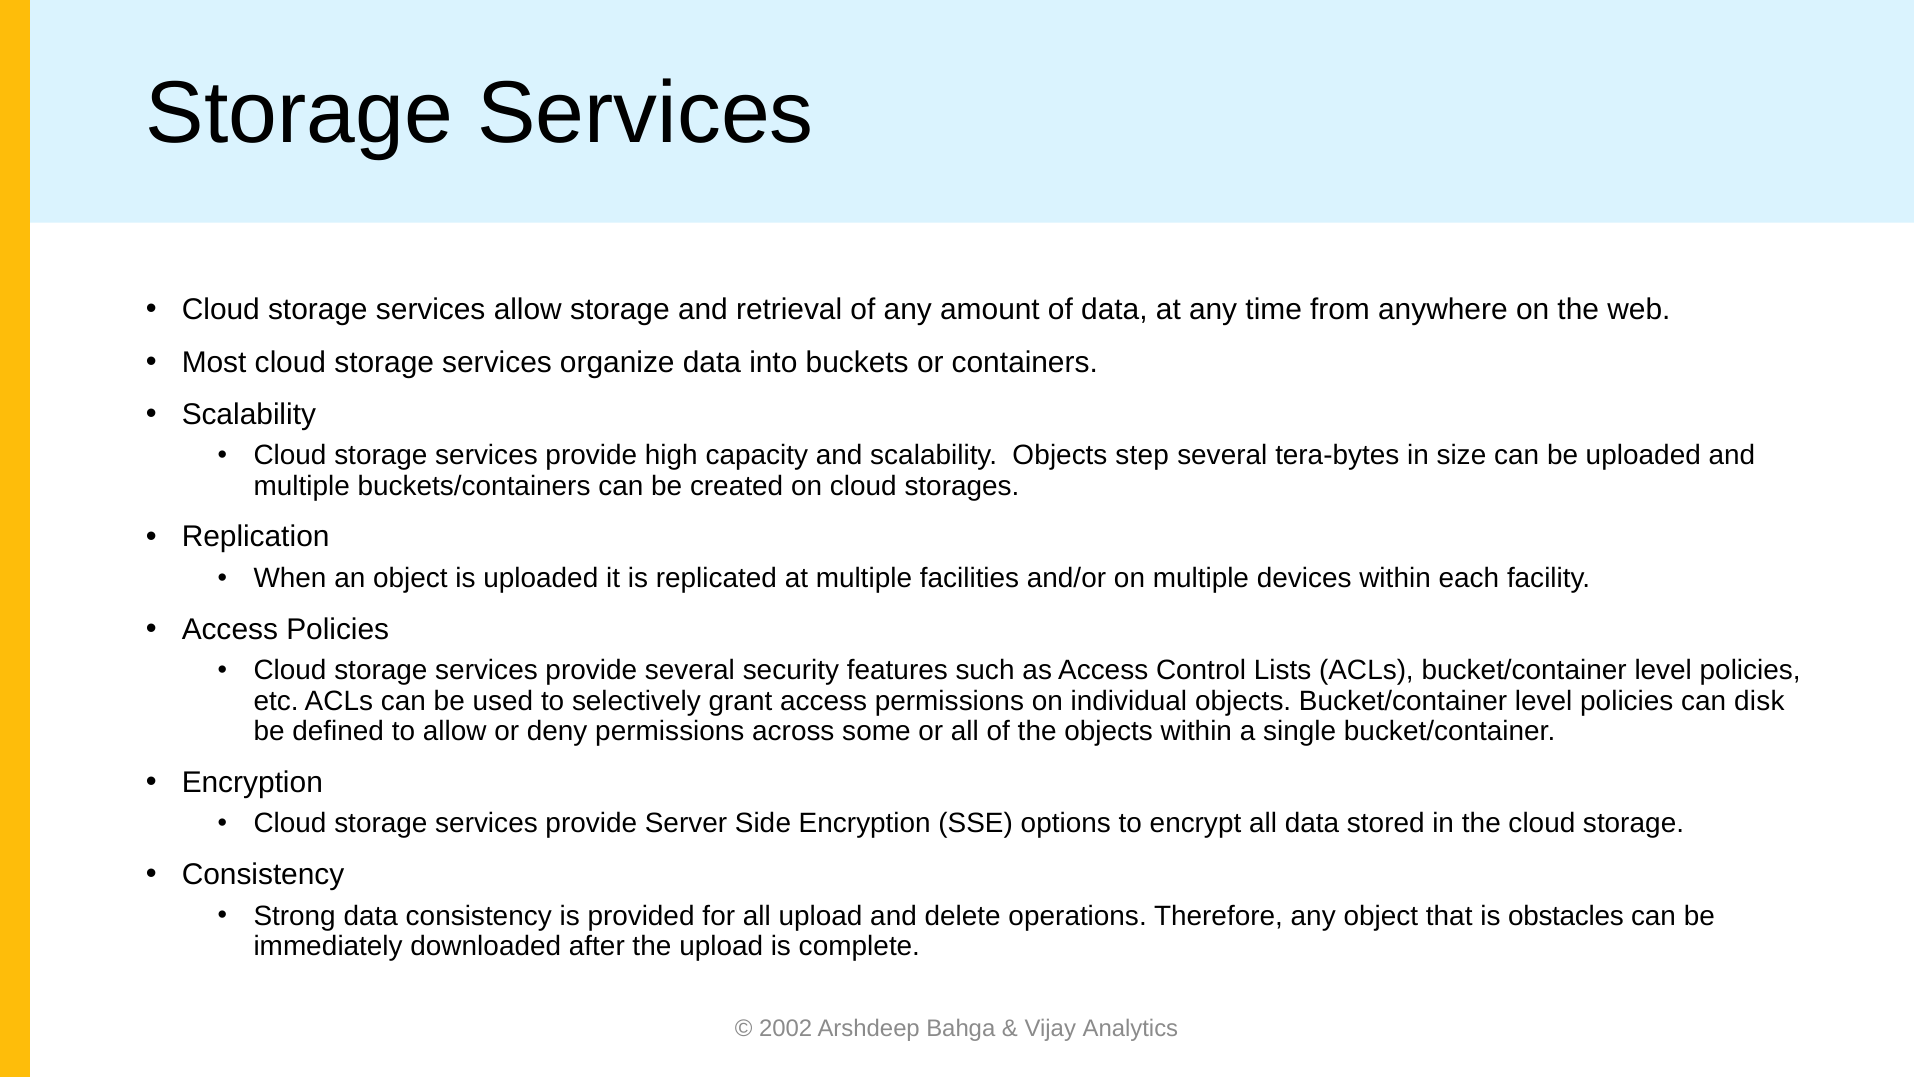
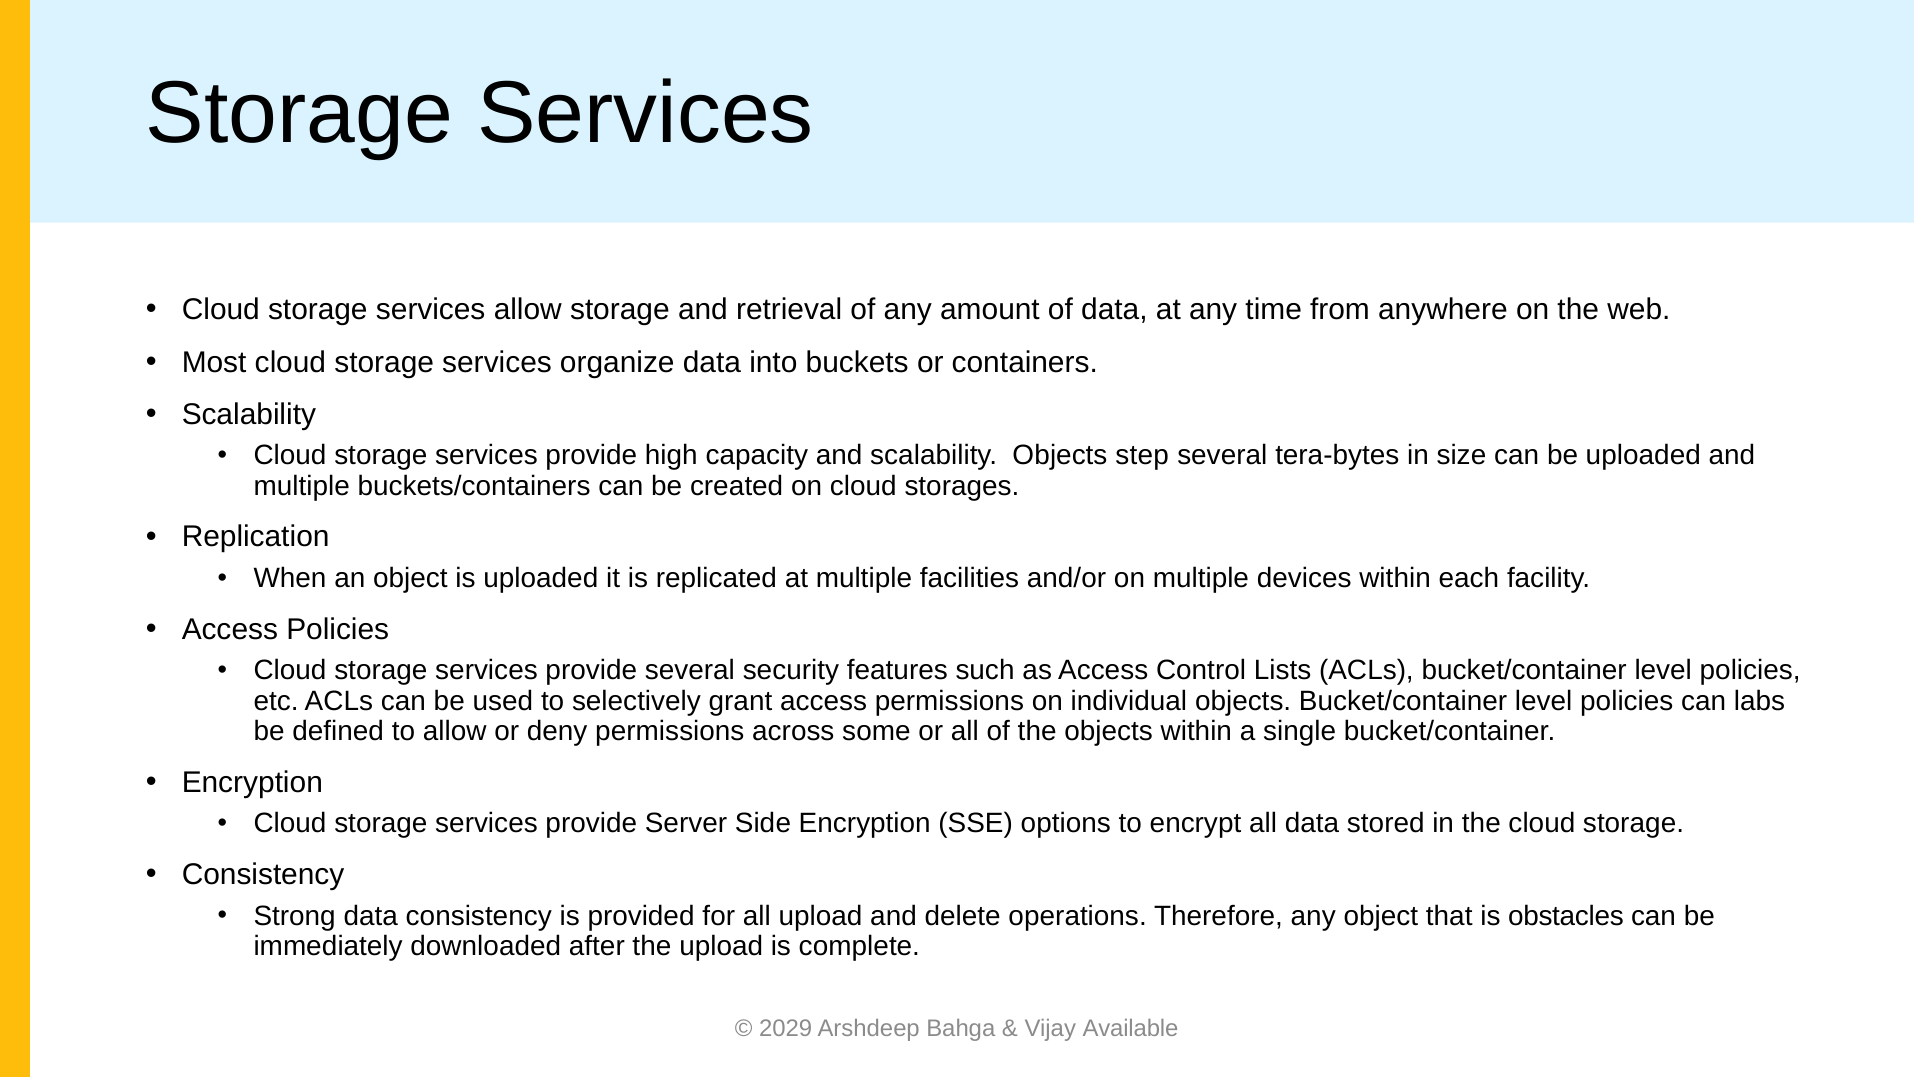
disk: disk -> labs (1760, 701)
2002: 2002 -> 2029 (786, 1028)
Analytics: Analytics -> Available (1130, 1028)
